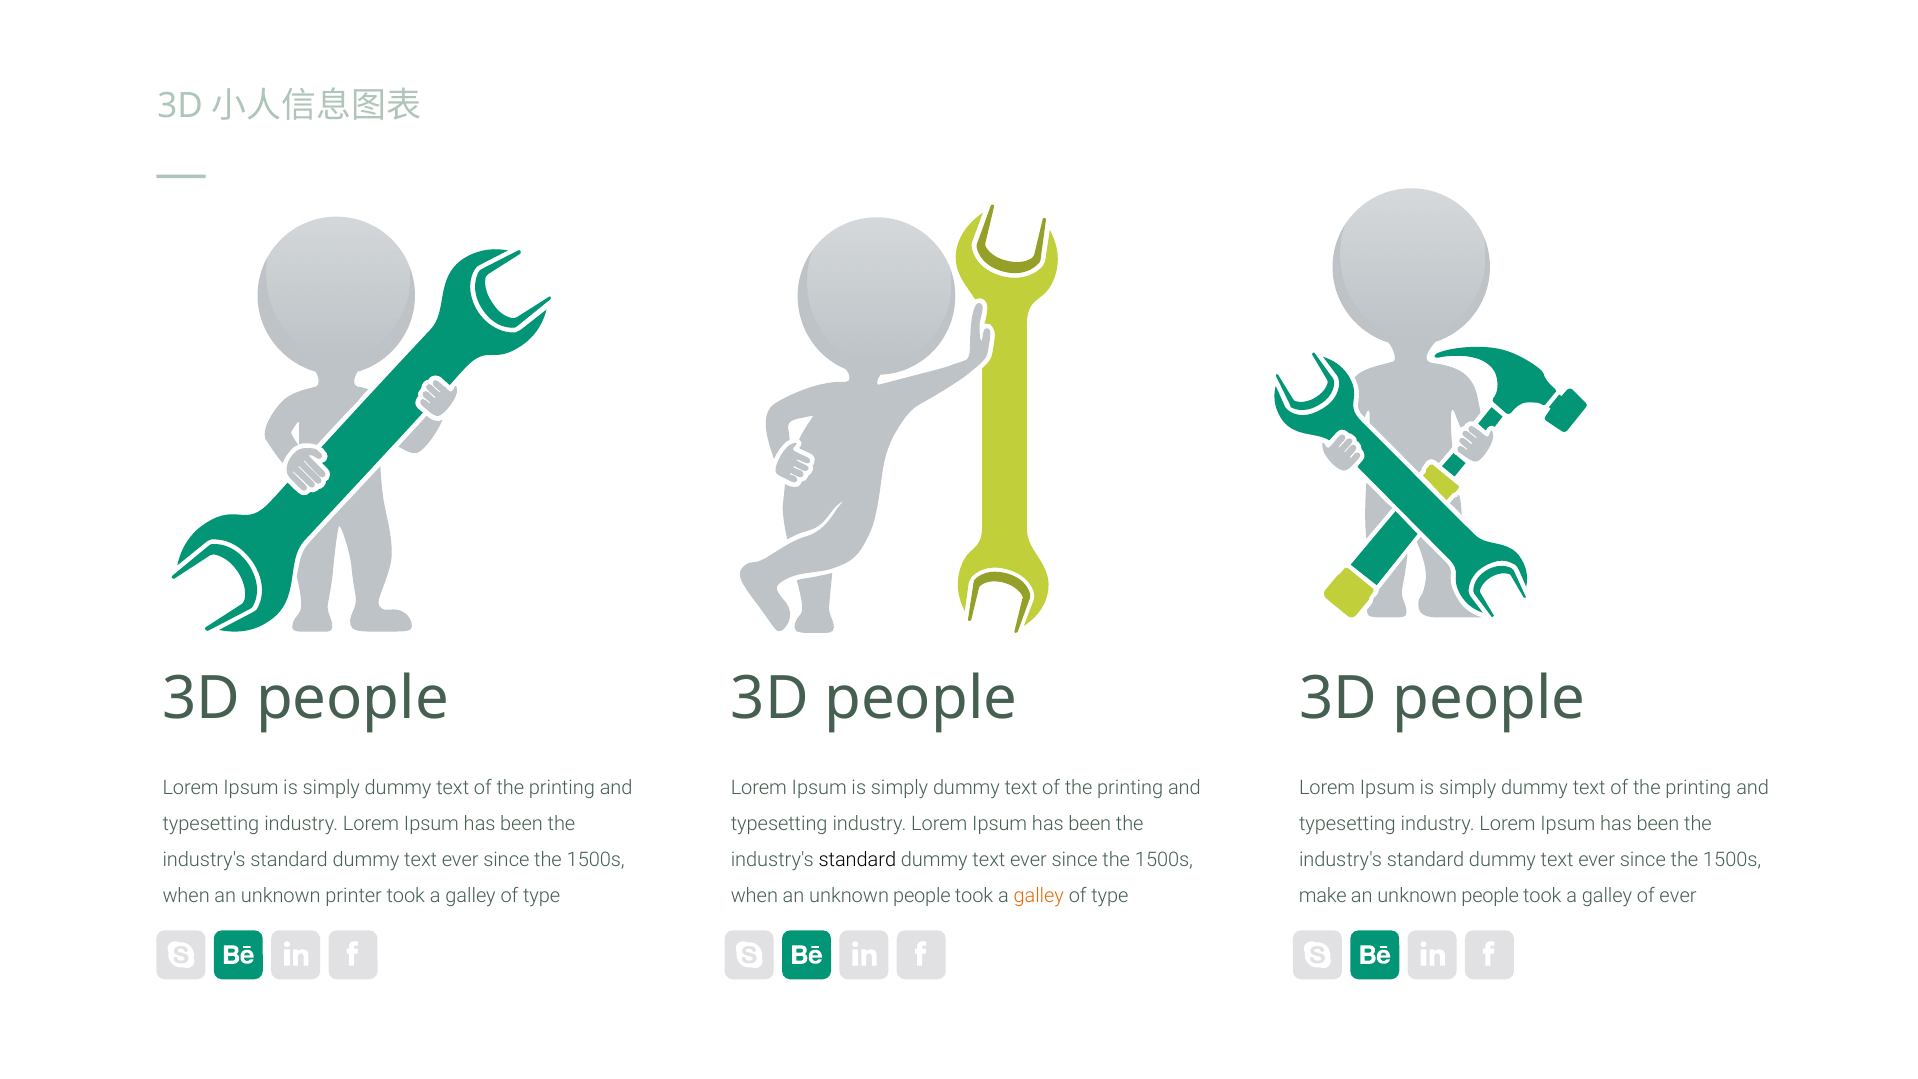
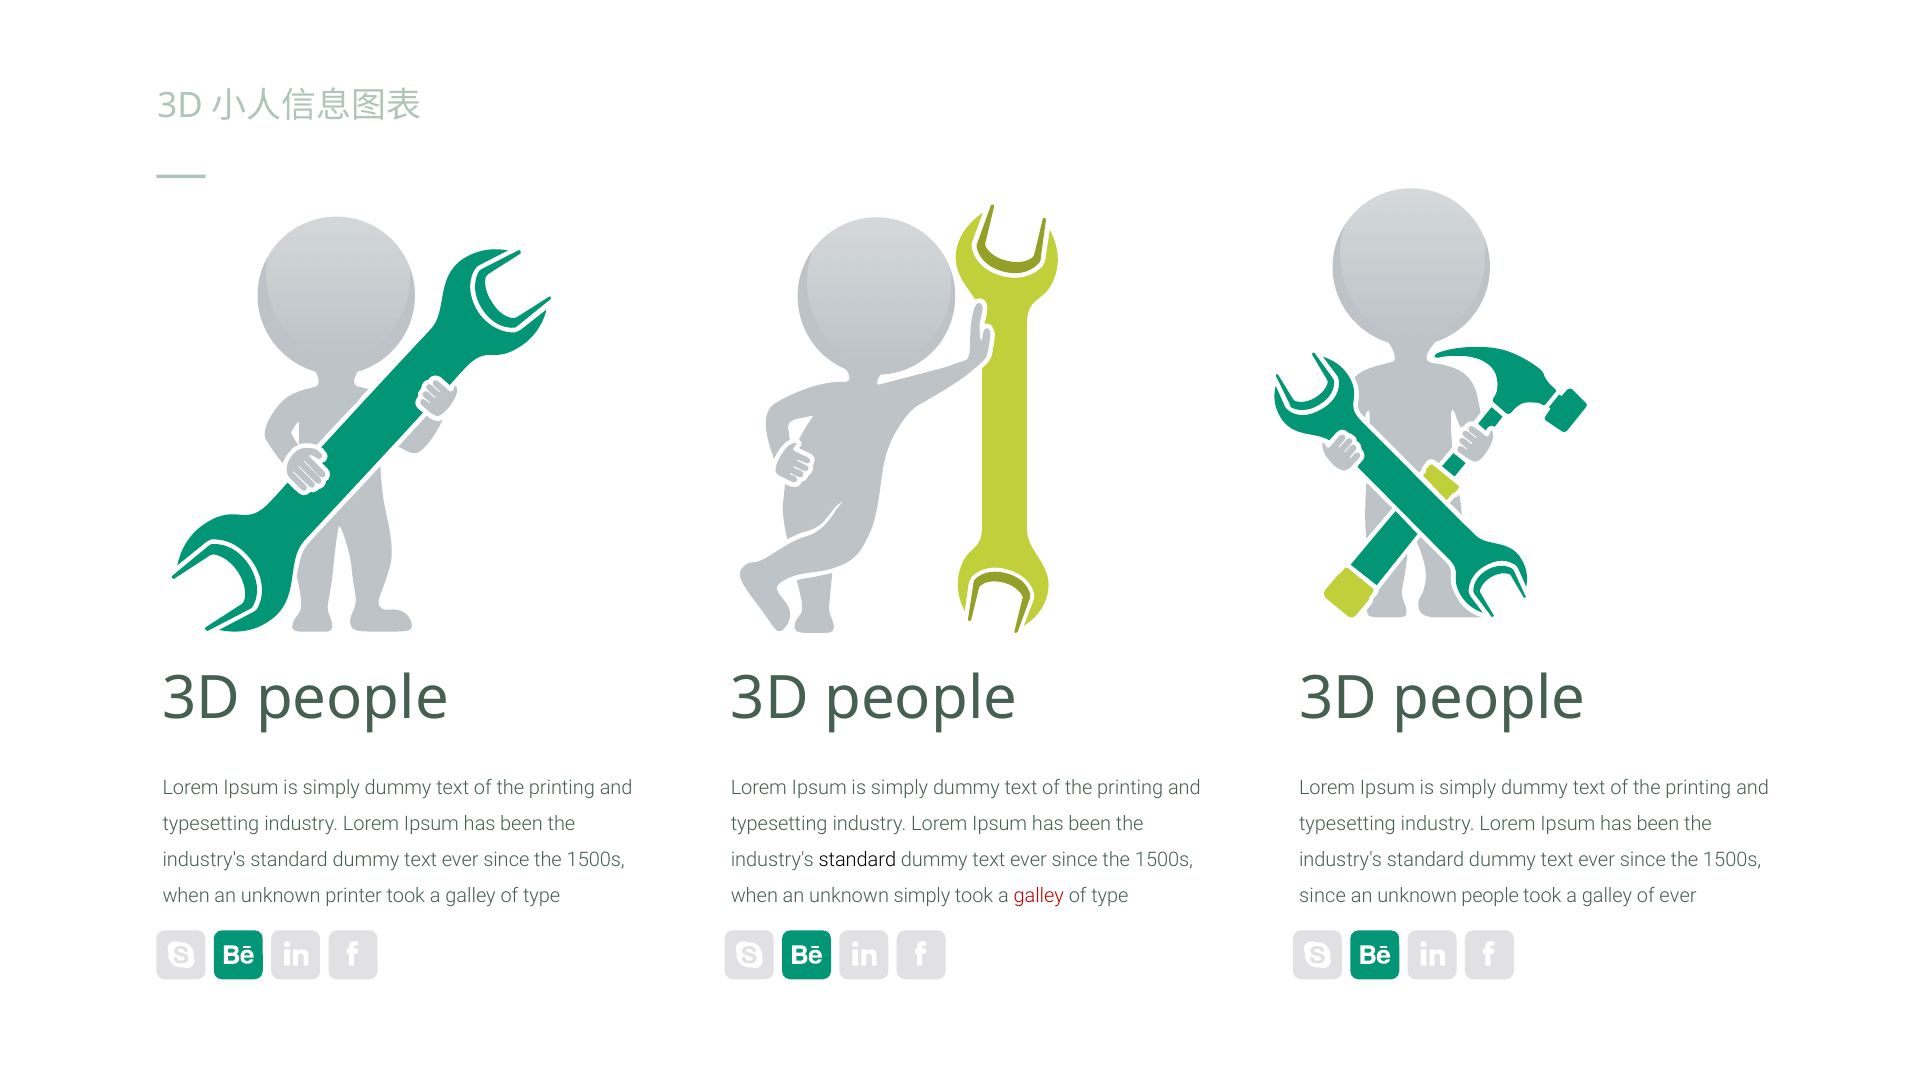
when an unknown people: people -> simply (922, 896)
galley colour: orange -> red (1039, 896)
make: make -> since (1323, 896)
